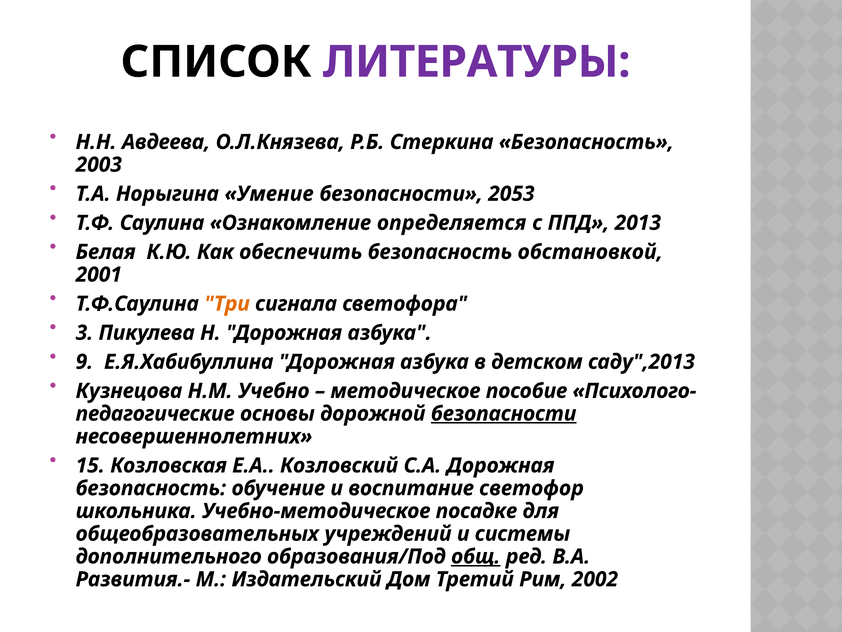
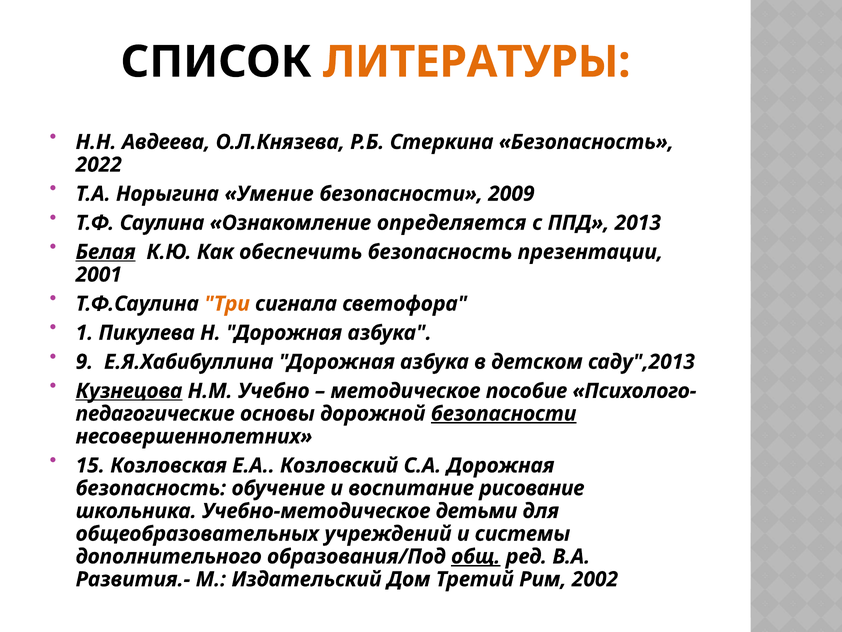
ЛИТЕРАТУРЫ colour: purple -> orange (477, 62)
2003: 2003 -> 2022 (99, 165)
2053: 2053 -> 2009 (511, 194)
Белая underline: none -> present (106, 252)
обстановкой: обстановкой -> презентации (590, 252)
3: 3 -> 1 (84, 333)
Кузнецова underline: none -> present (129, 391)
светофор: светофор -> рисование (532, 488)
посадке: посадке -> детьми (476, 511)
